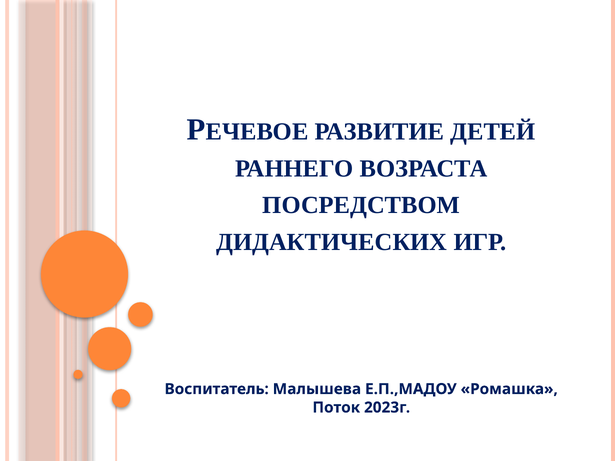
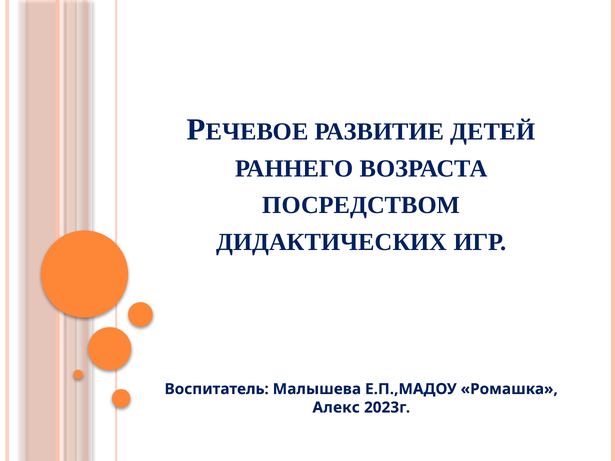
Поток: Поток -> Алекс (336, 408)
